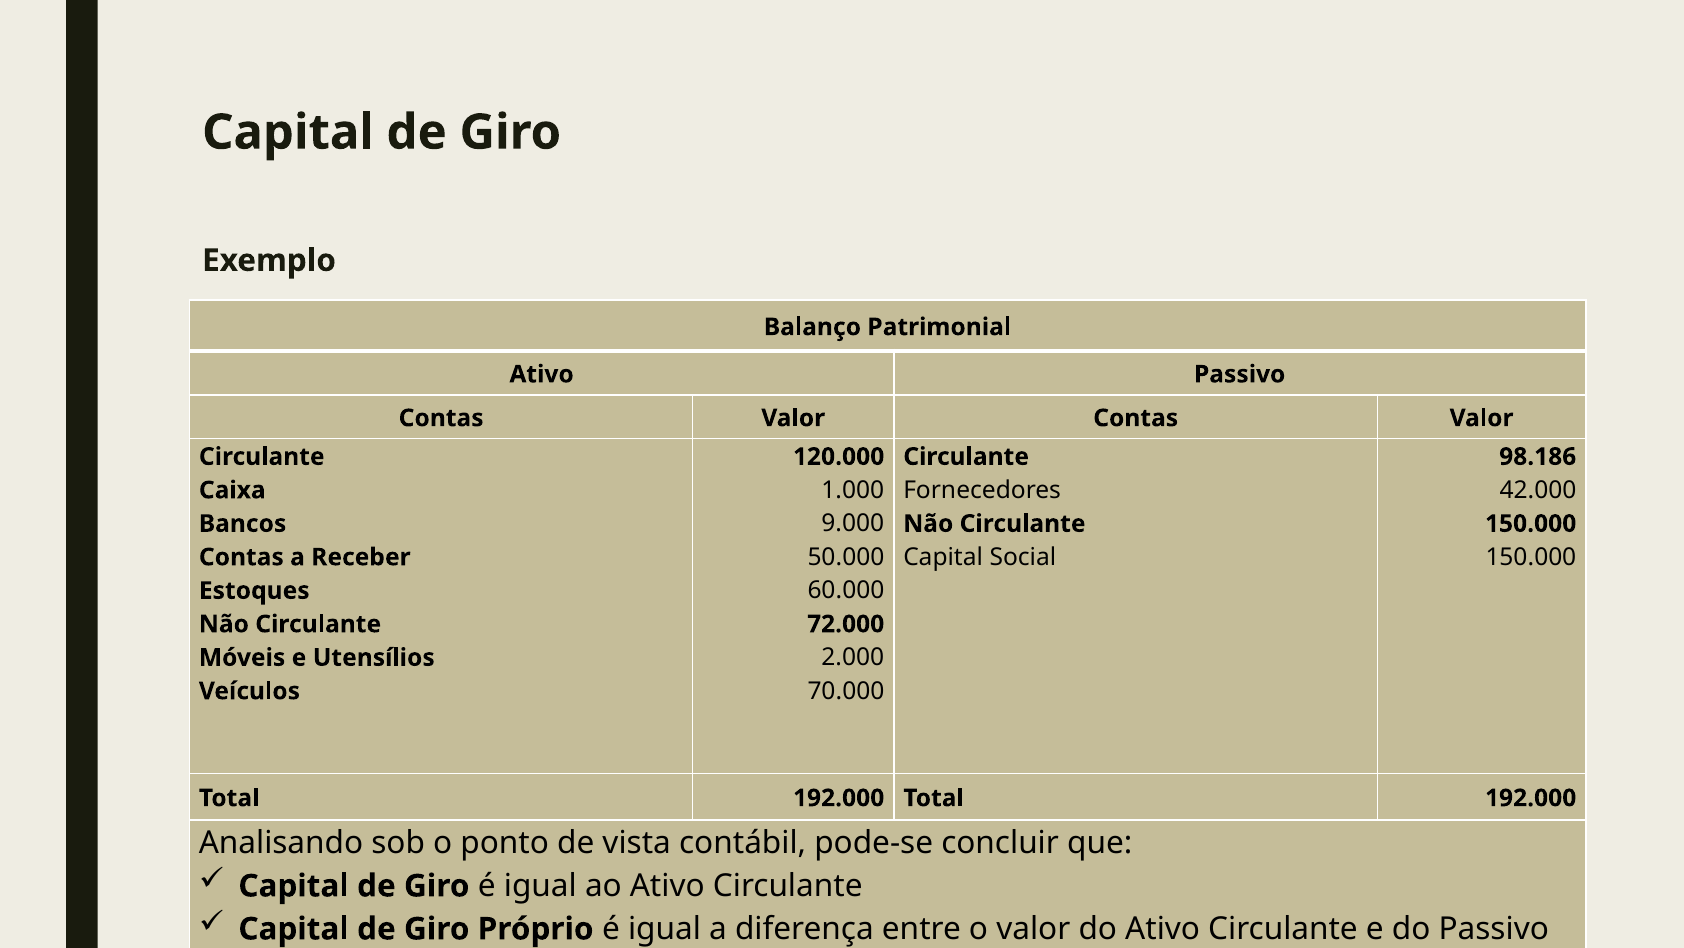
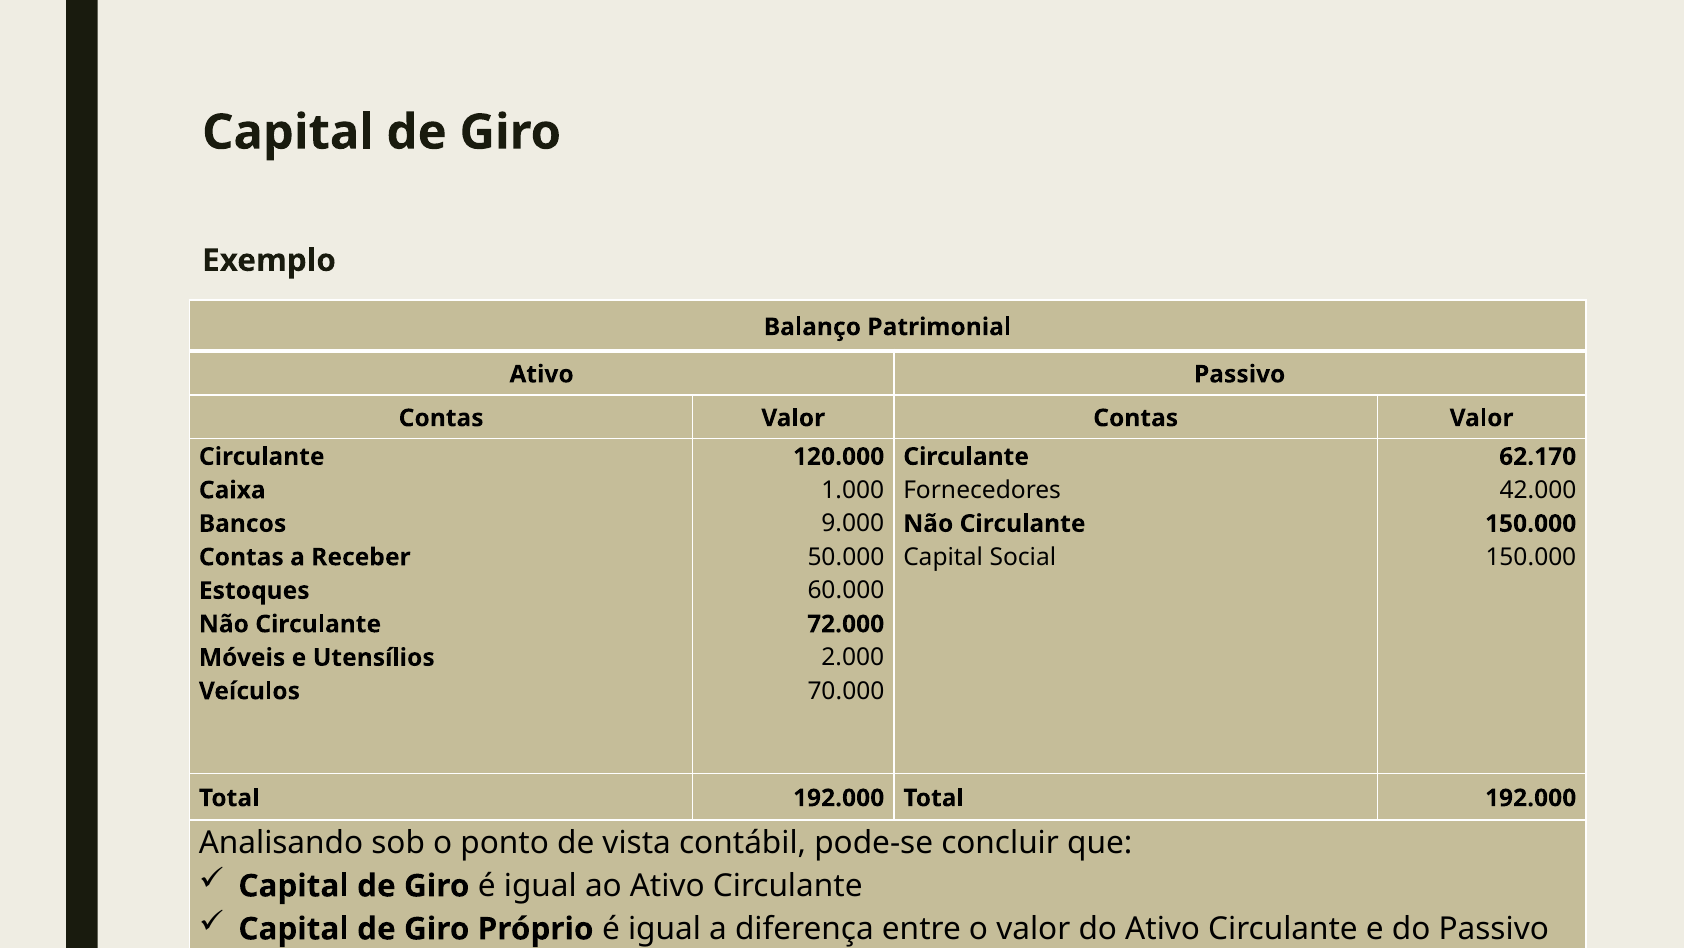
98.186: 98.186 -> 62.170 (1538, 456)
